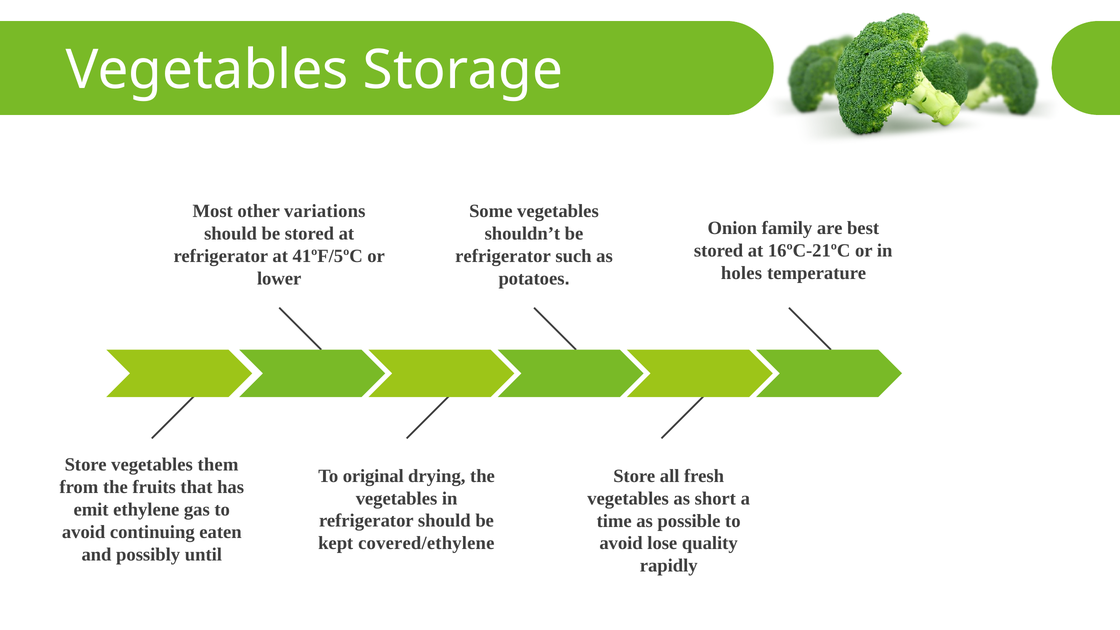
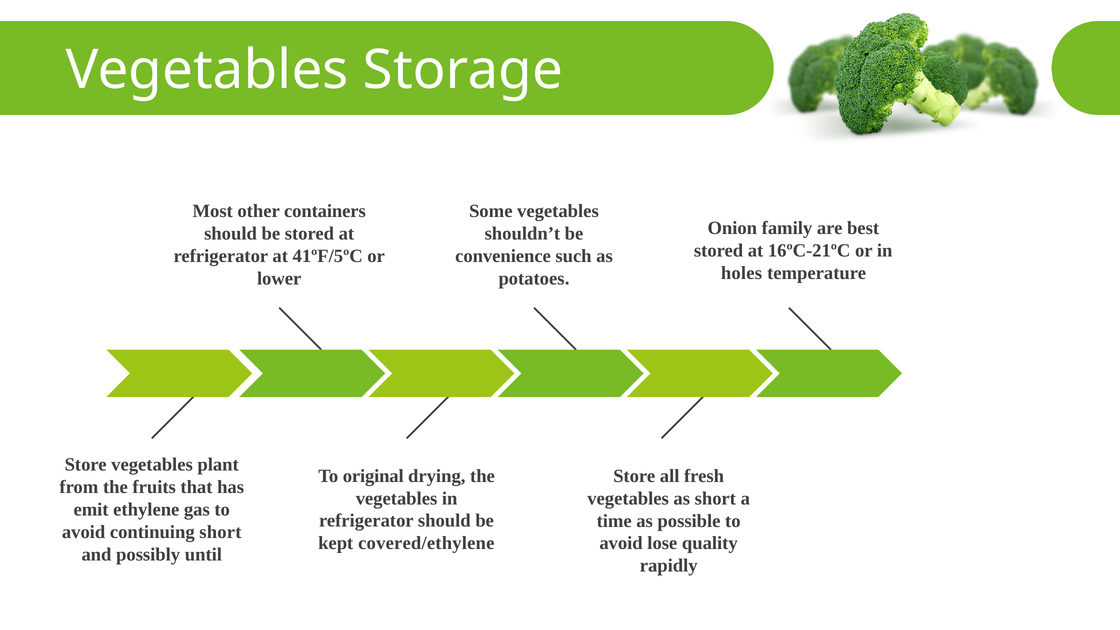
variations: variations -> containers (325, 211)
refrigerator: refrigerator -> convenience (503, 256)
them: them -> plant (218, 465)
continuing eaten: eaten -> short (220, 532)
